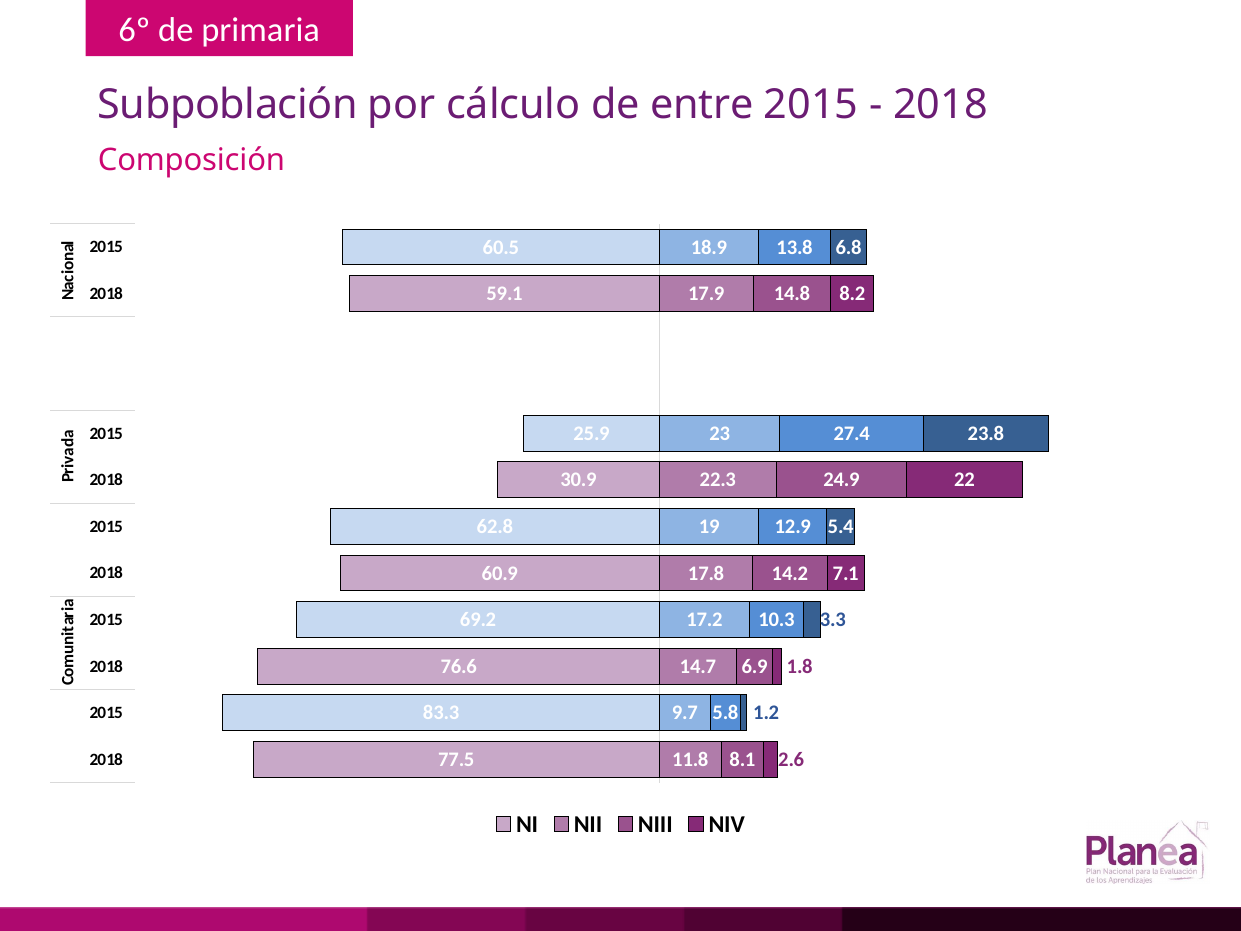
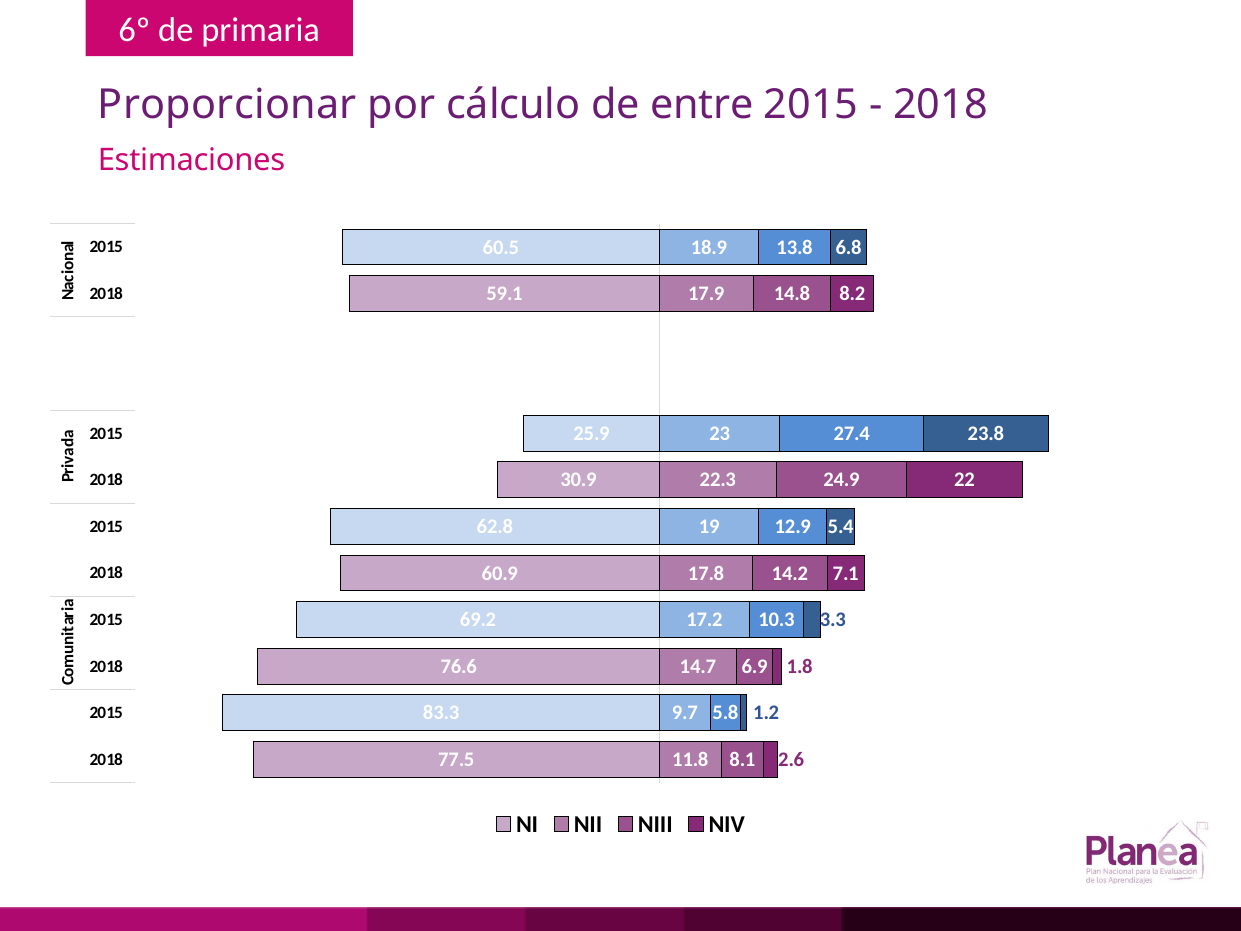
Subpoblación: Subpoblación -> Proporcionar (227, 105)
Composición: Composición -> Estimaciones (192, 160)
